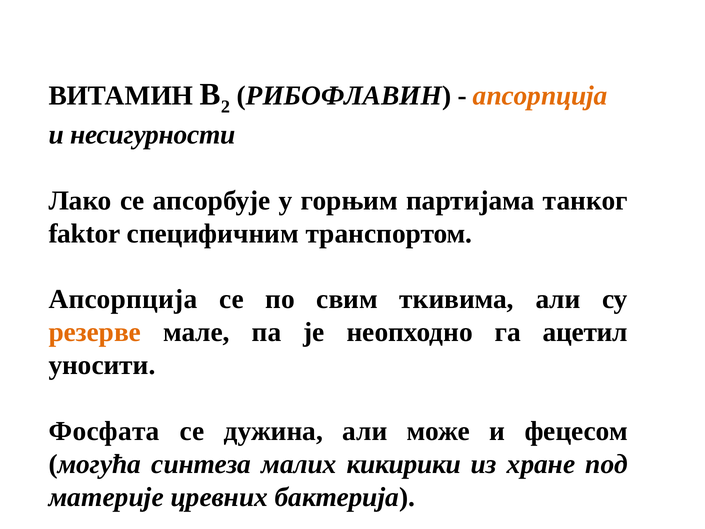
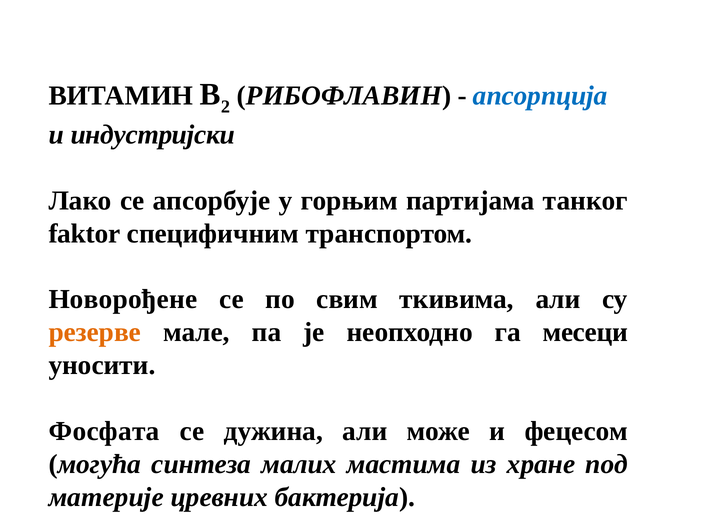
апсорпција colour: orange -> blue (540, 96)
несигурности: несигурности -> индустријски (153, 135)
Апсорпција: Апсорпција -> Новорођене (123, 299)
ацетил: ацетил -> месеци (585, 332)
кикирики: кикирики -> мастима (404, 464)
